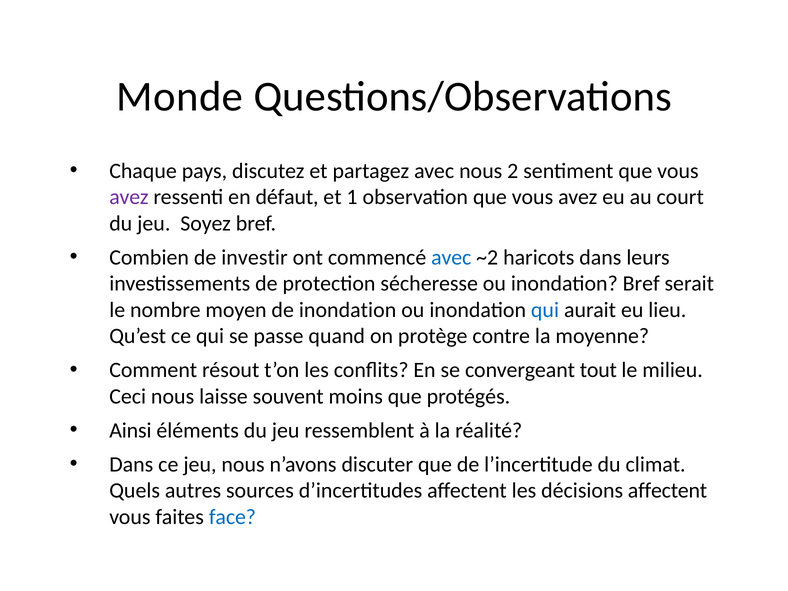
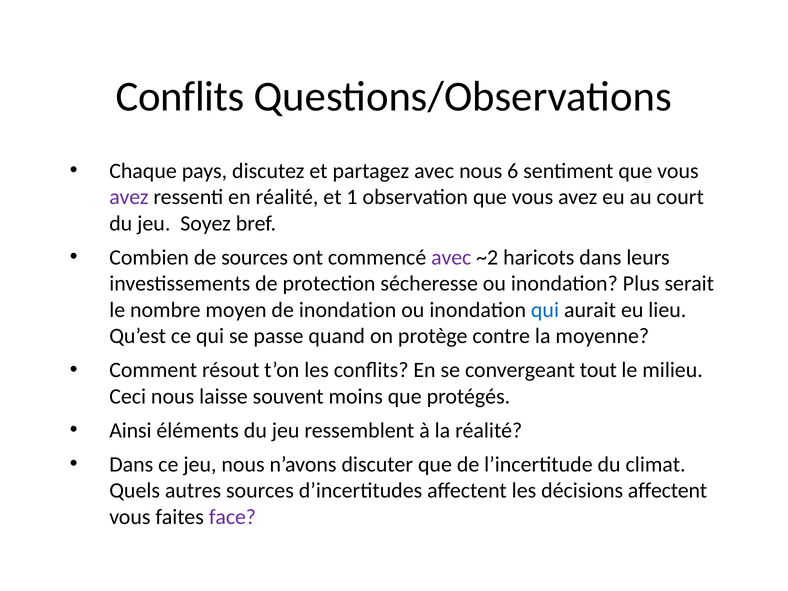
Monde: Monde -> Conflits (180, 97)
2: 2 -> 6 (513, 171)
en défaut: défaut -> réalité (287, 197)
de investir: investir -> sources (255, 257)
avec colour: blue -> purple (451, 257)
inondation Bref: Bref -> Plus (641, 284)
face colour: blue -> purple (232, 517)
